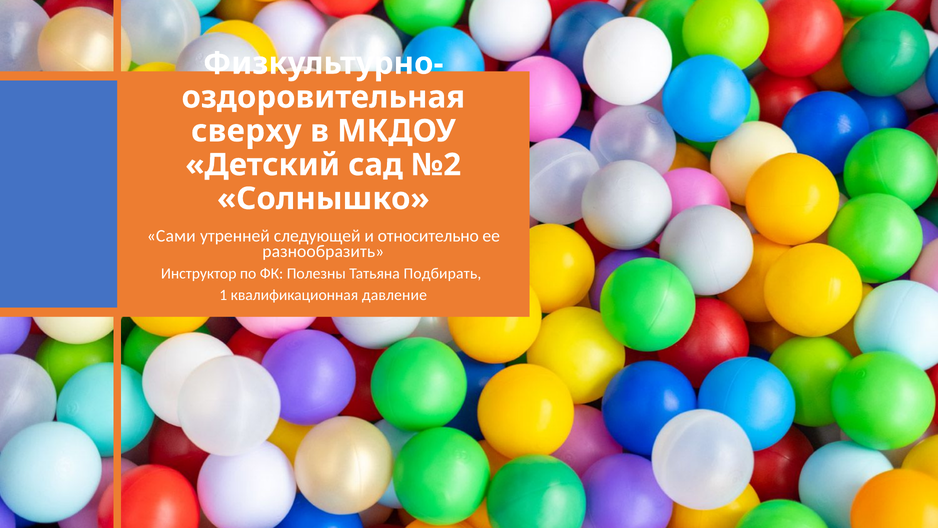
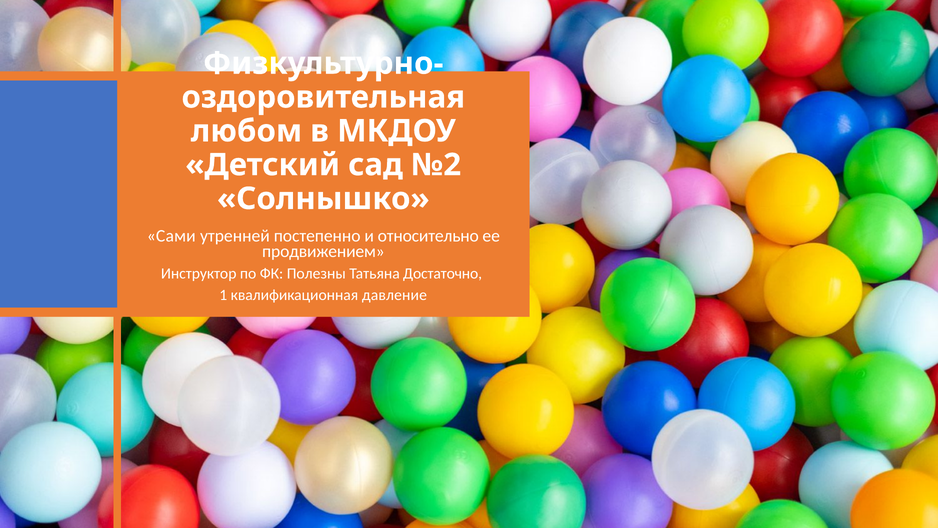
сверху: сверху -> любом (246, 131)
следующей: следующей -> постепенно (317, 236)
разнообразить: разнообразить -> продвижением (323, 251)
Подбирать: Подбирать -> Достаточно (443, 273)
